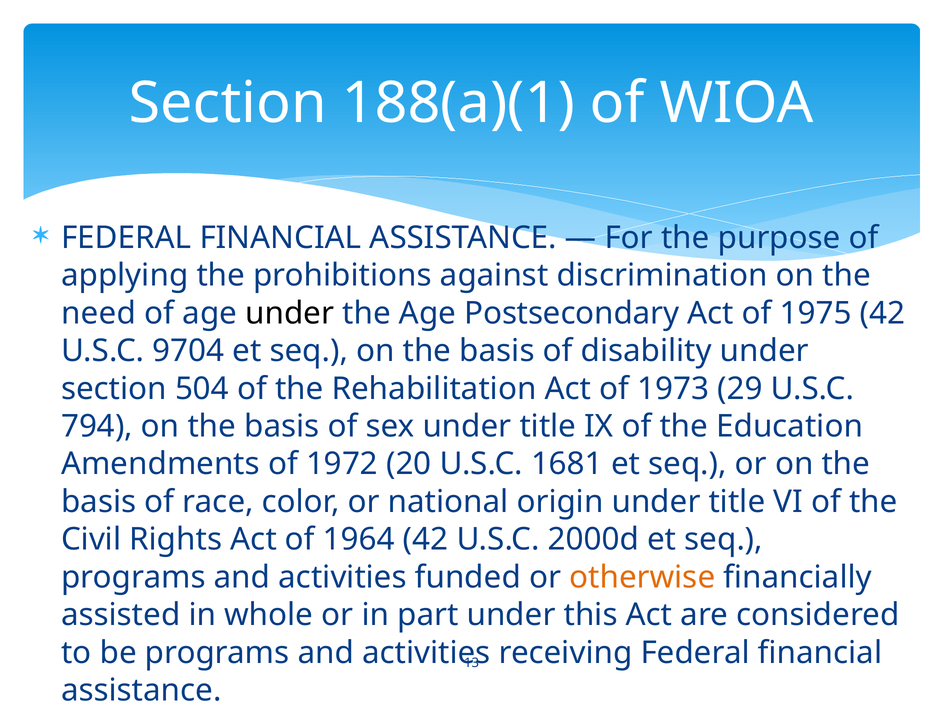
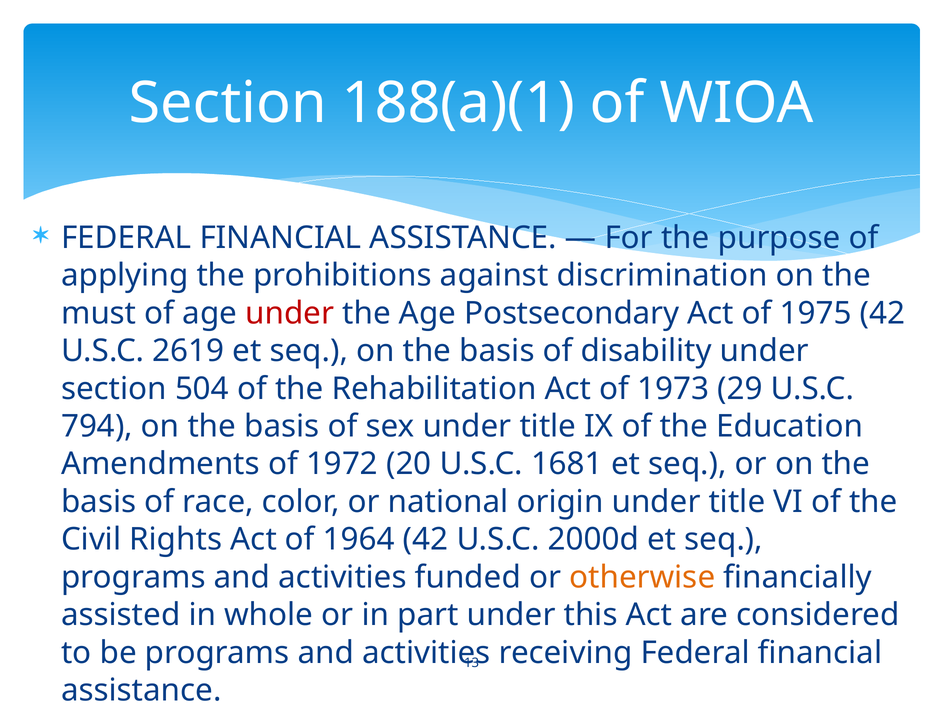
need: need -> must (99, 313)
under colour: black -> red (290, 313)
9704: 9704 -> 2619 (188, 351)
